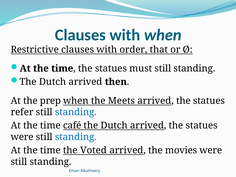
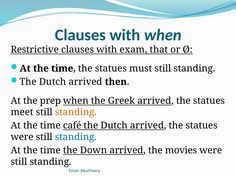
order: order -> exam (133, 50)
Meets: Meets -> Greek (121, 101)
refer: refer -> meet (22, 112)
standing colour: blue -> orange (76, 112)
Voted: Voted -> Down (94, 150)
